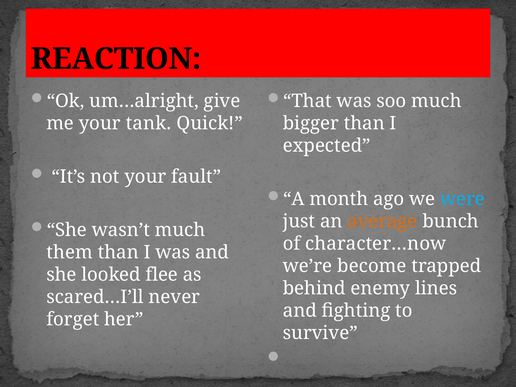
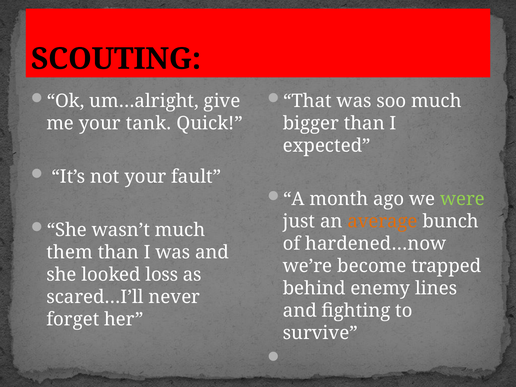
REACTION: REACTION -> SCOUTING (116, 59)
were colour: light blue -> light green (463, 199)
character…now: character…now -> hardened…now (376, 244)
flee: flee -> loss (162, 275)
